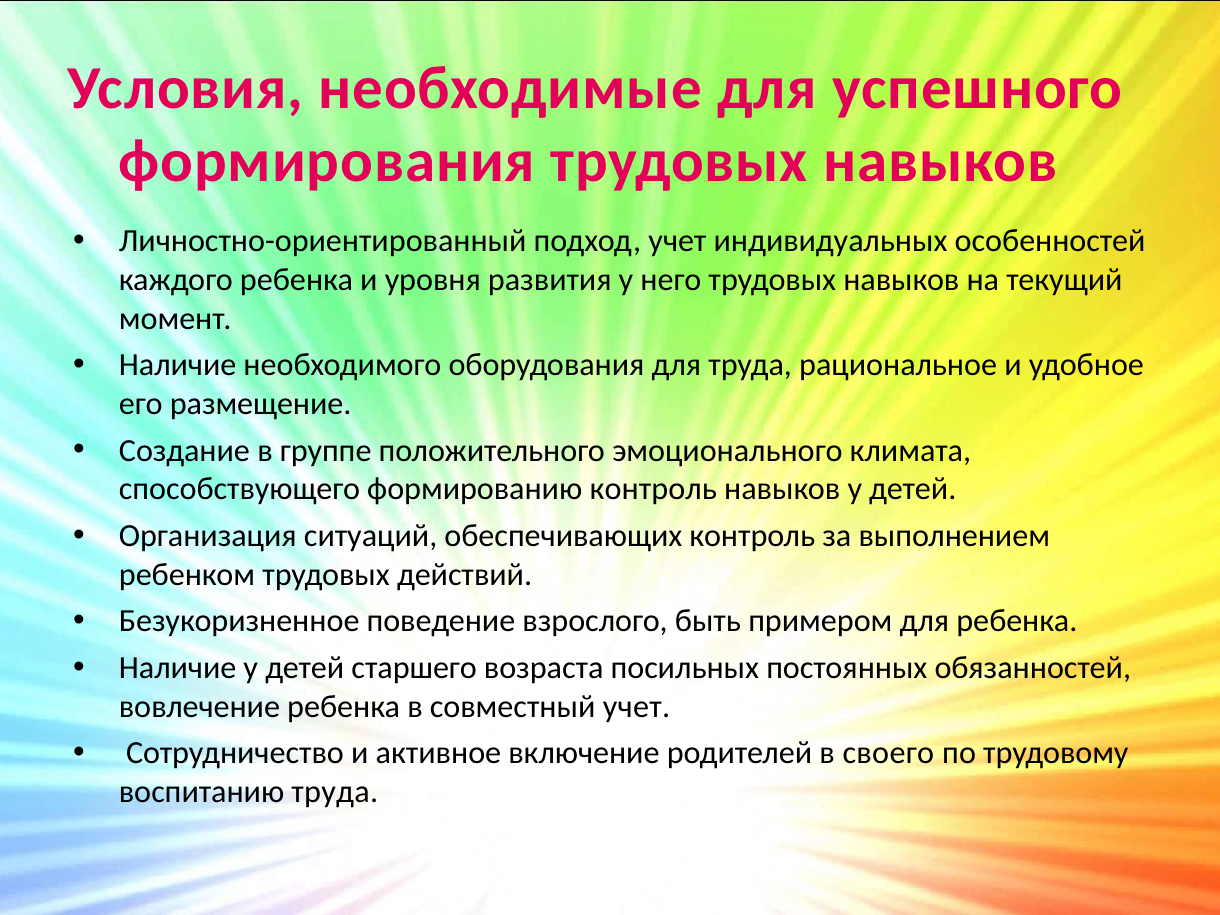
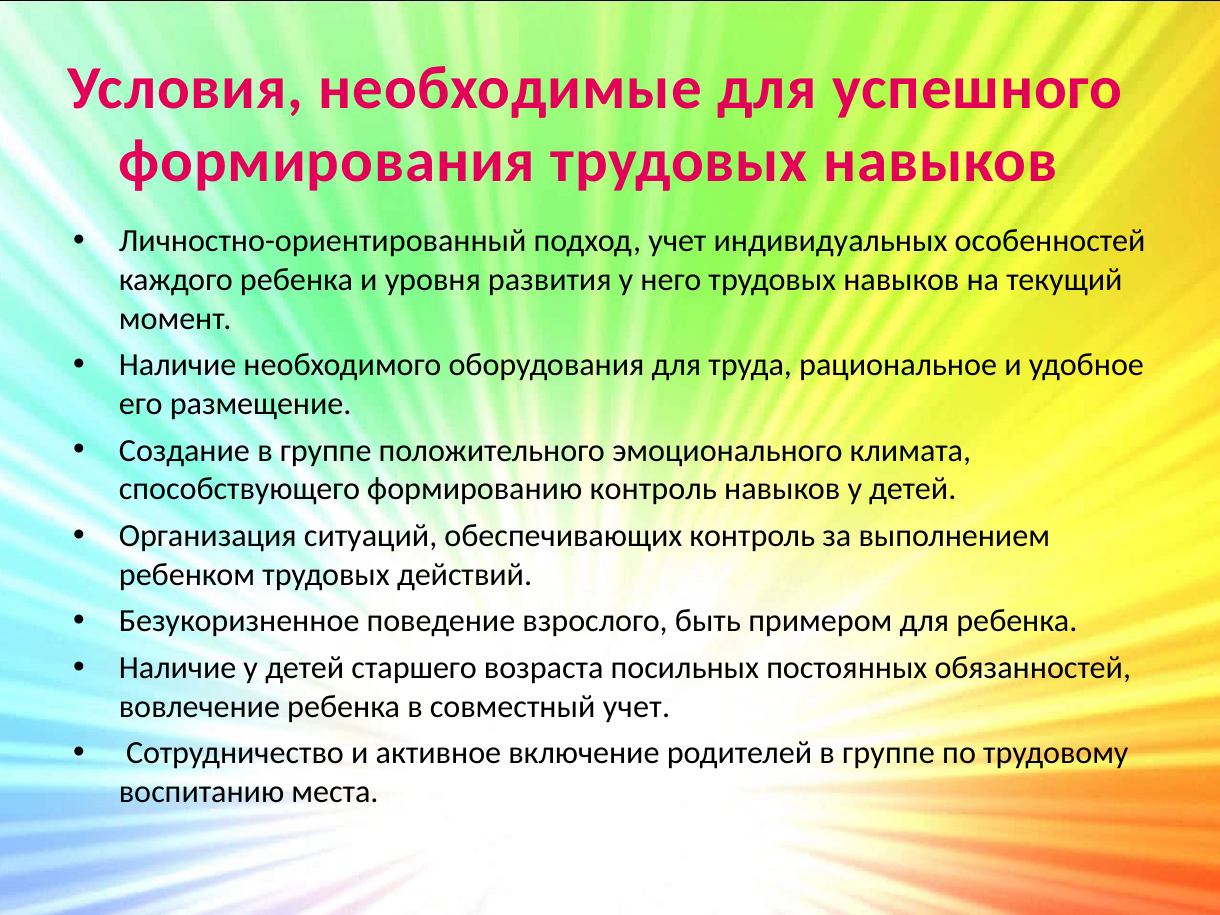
родителей в своего: своего -> группе (888, 753)
воспитанию труда: труда -> места (335, 792)
